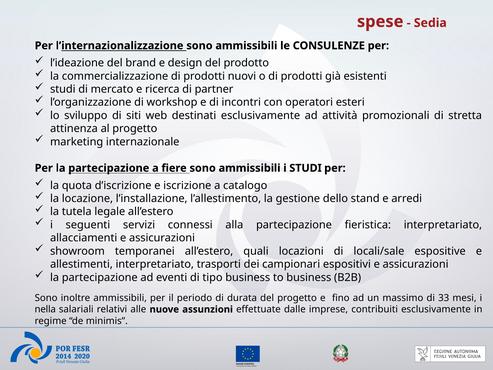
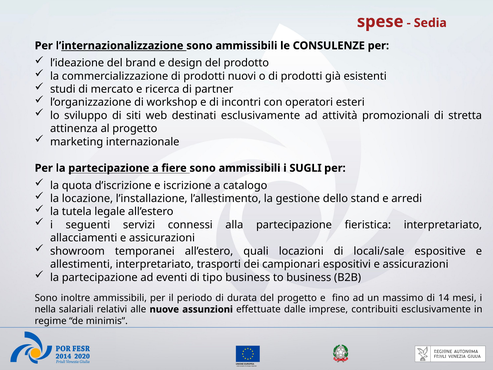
i STUDI: STUDI -> SUGLI (306, 168)
33: 33 -> 14 (444, 298)
